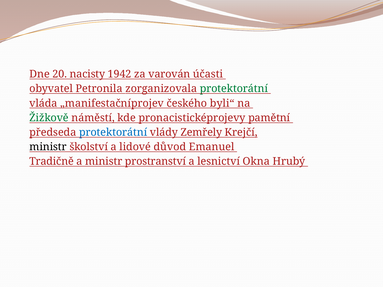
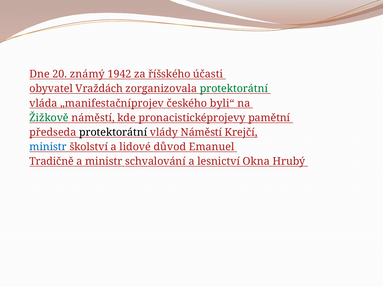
nacisty: nacisty -> známý (87, 74)
varován: varován -> říšského (169, 74)
Petronila: Petronila -> Vraždách (99, 89)
protektorátní colour: blue -> black (113, 132)
vlády Zemřely: Zemřely -> Náměstí (201, 132)
ministr colour: black -> blue (48, 147)
prostranství: prostranství -> schvalování (155, 162)
